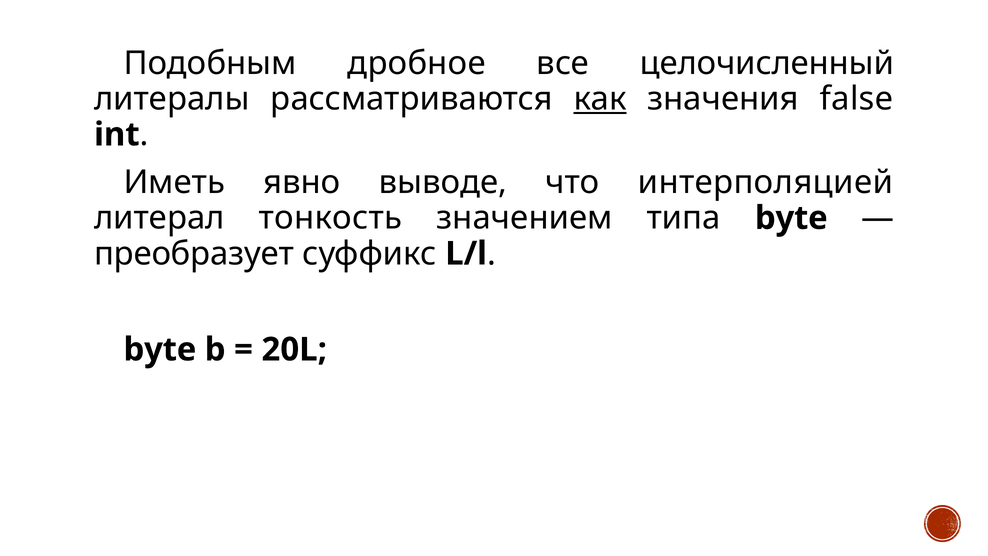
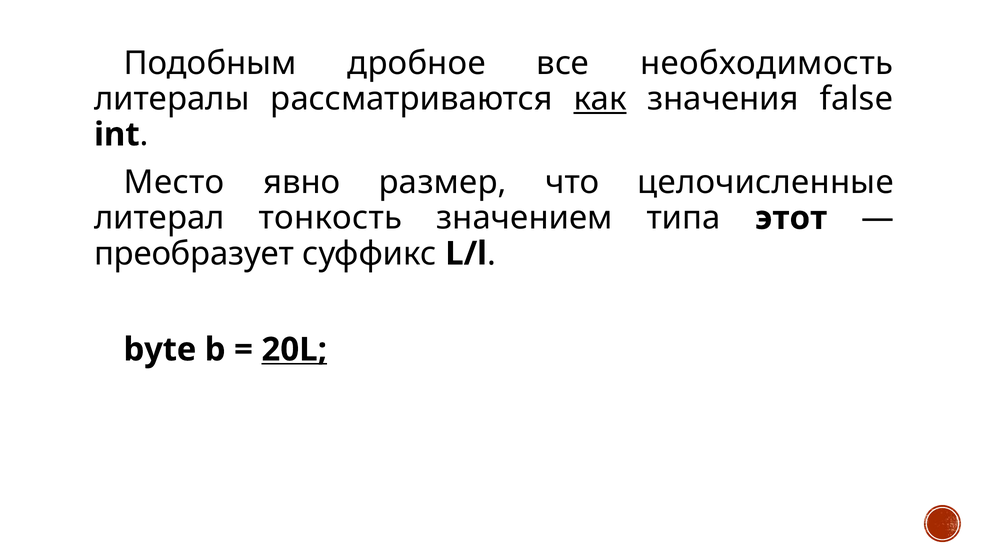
целочисленный: целочисленный -> необходимость (767, 63)
Иметь: Иметь -> Место (174, 182)
выводе: выводе -> размер (443, 182)
интерполяцией: интерполяцией -> целочисленные (766, 182)
типа byte: byte -> этот (791, 218)
20L underline: none -> present (294, 349)
